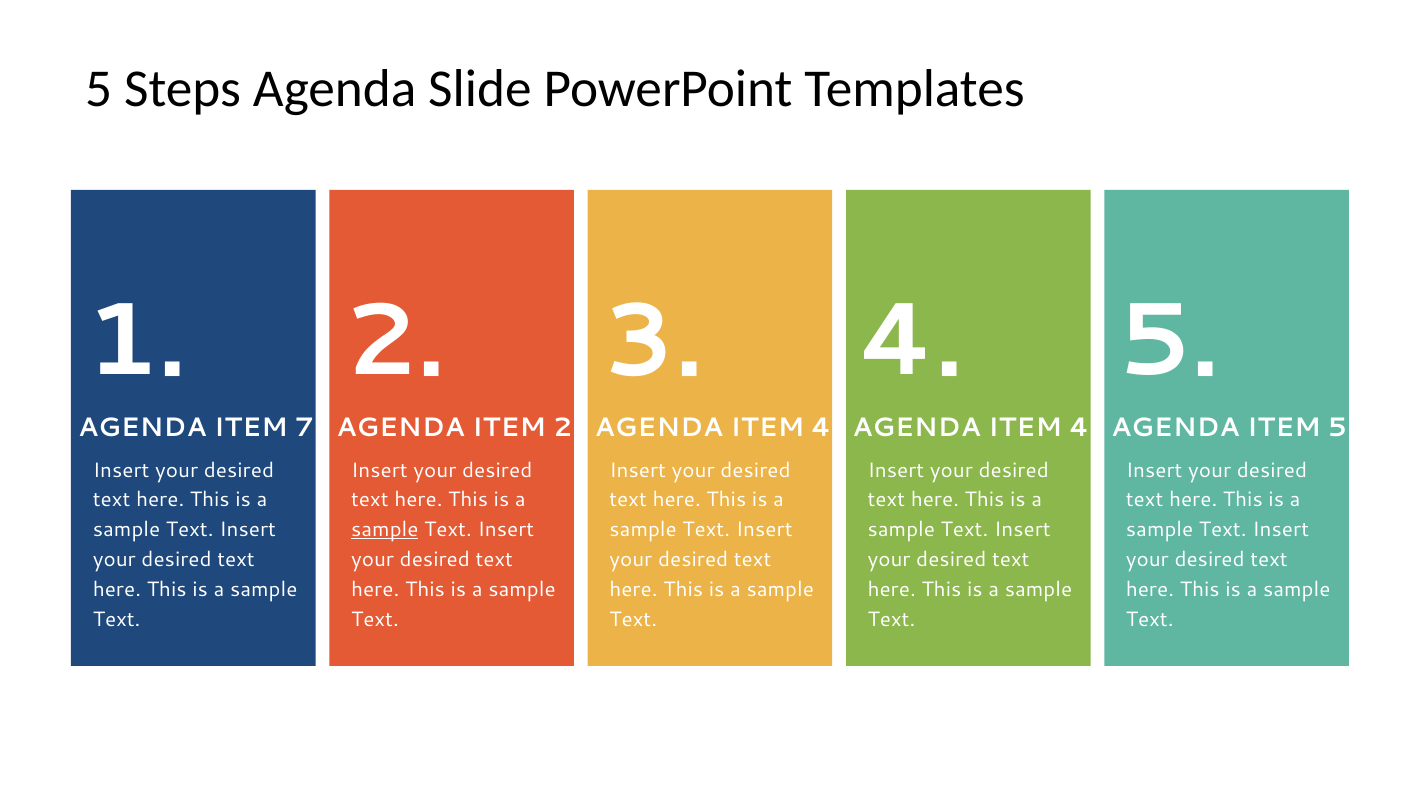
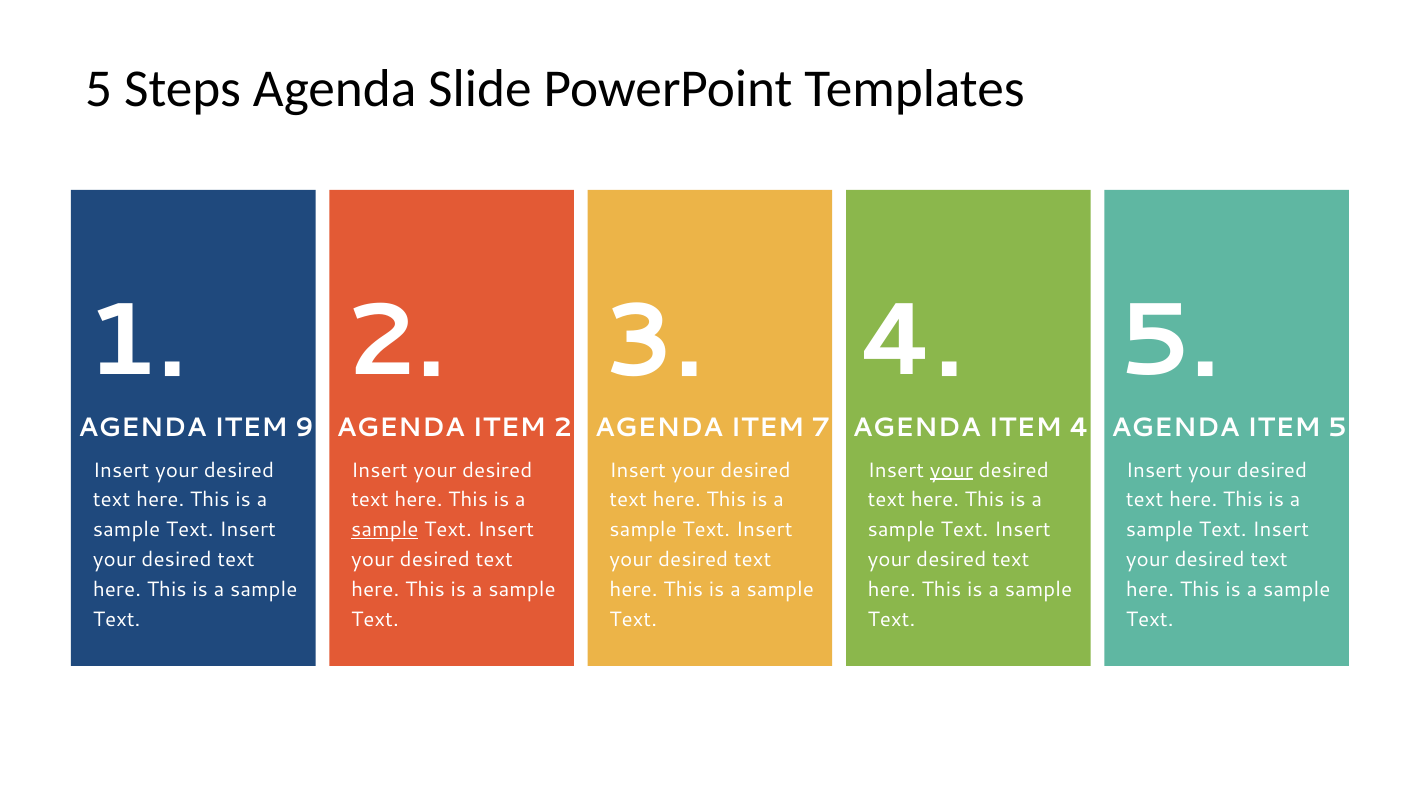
7: 7 -> 9 (304, 428)
4: 4 -> 7 (821, 428)
your underline: none -> present (951, 470)
